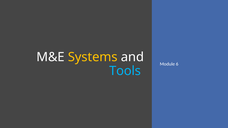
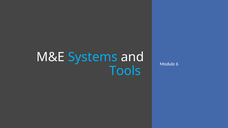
Systems colour: yellow -> light blue (93, 57)
